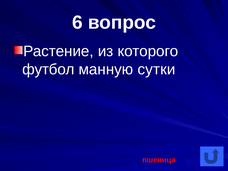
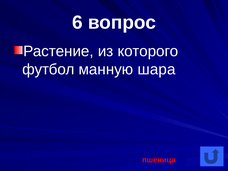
сутки: сутки -> шара (157, 69)
